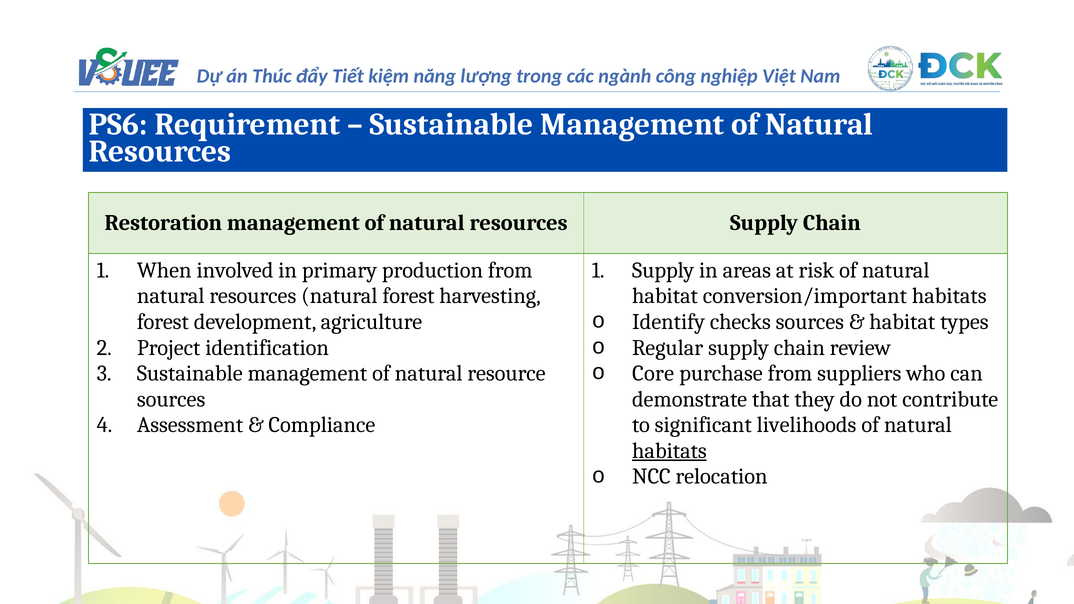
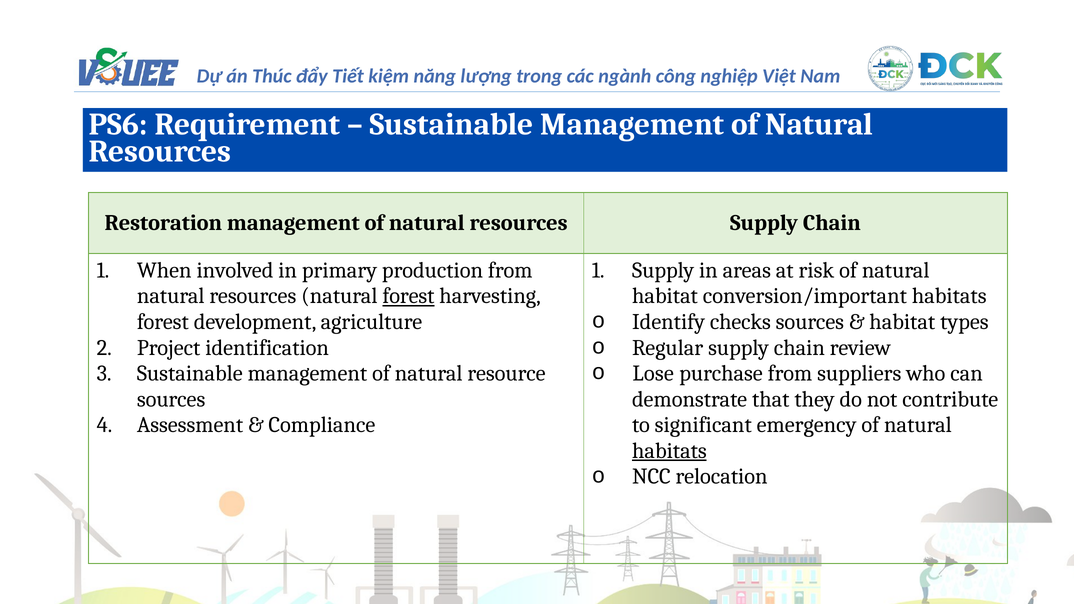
forest underline: none -> present (408, 296)
Core: Core -> Lose (653, 373)
livelihoods: livelihoods -> emergency (807, 425)
